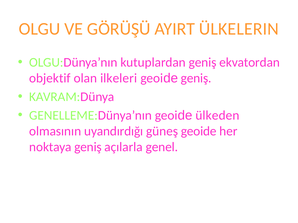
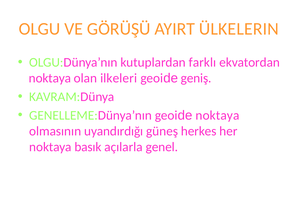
kutuplardan geniş: geniş -> farklı (202, 63)
objektif: objektif -> noktaya (50, 78)
geoide ülkeden: ülkeden -> noktaya (217, 116)
güneş geoide: geoide -> herkes (199, 131)
noktaya geniş: geniş -> basık (88, 147)
